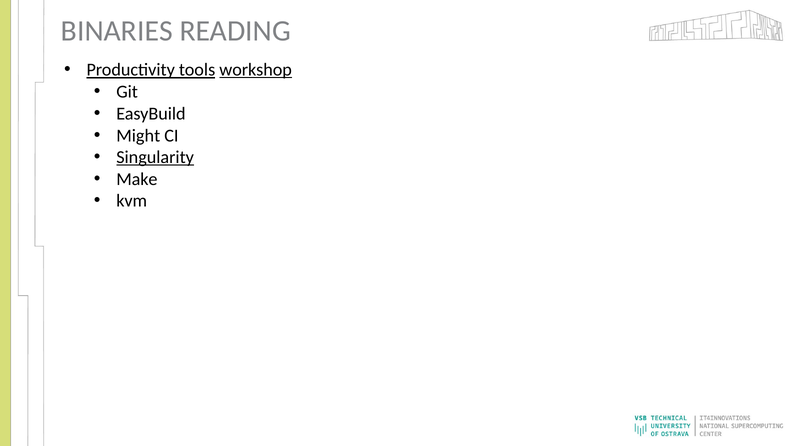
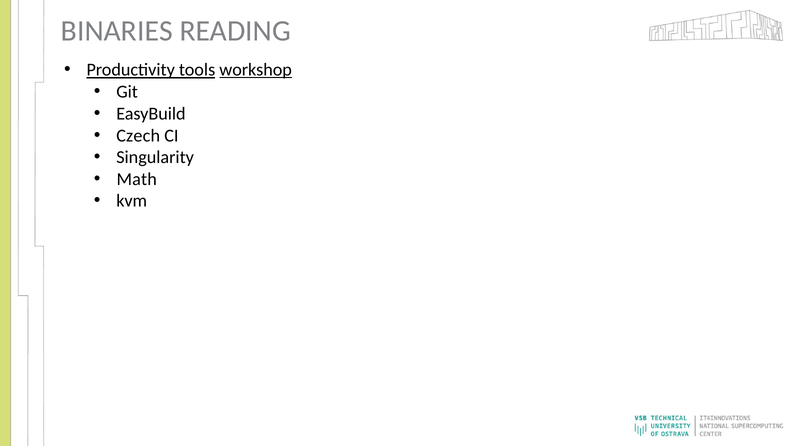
Might: Might -> Czech (138, 136)
Singularity underline: present -> none (155, 157)
Make: Make -> Math (137, 179)
